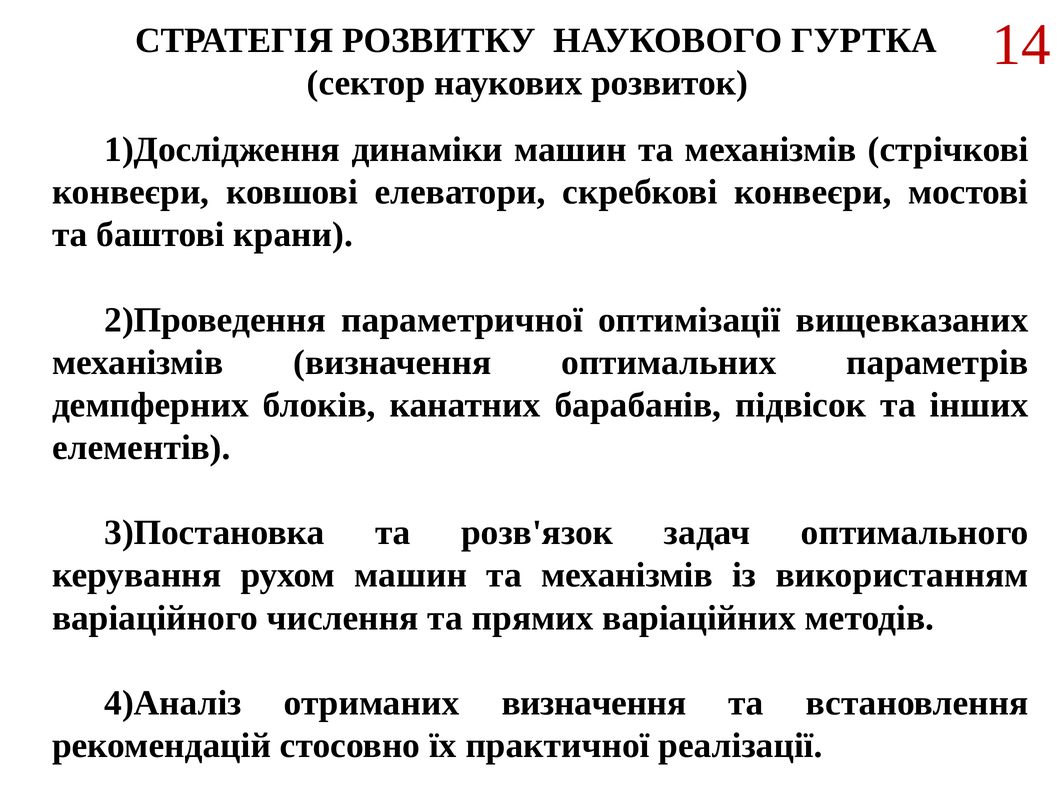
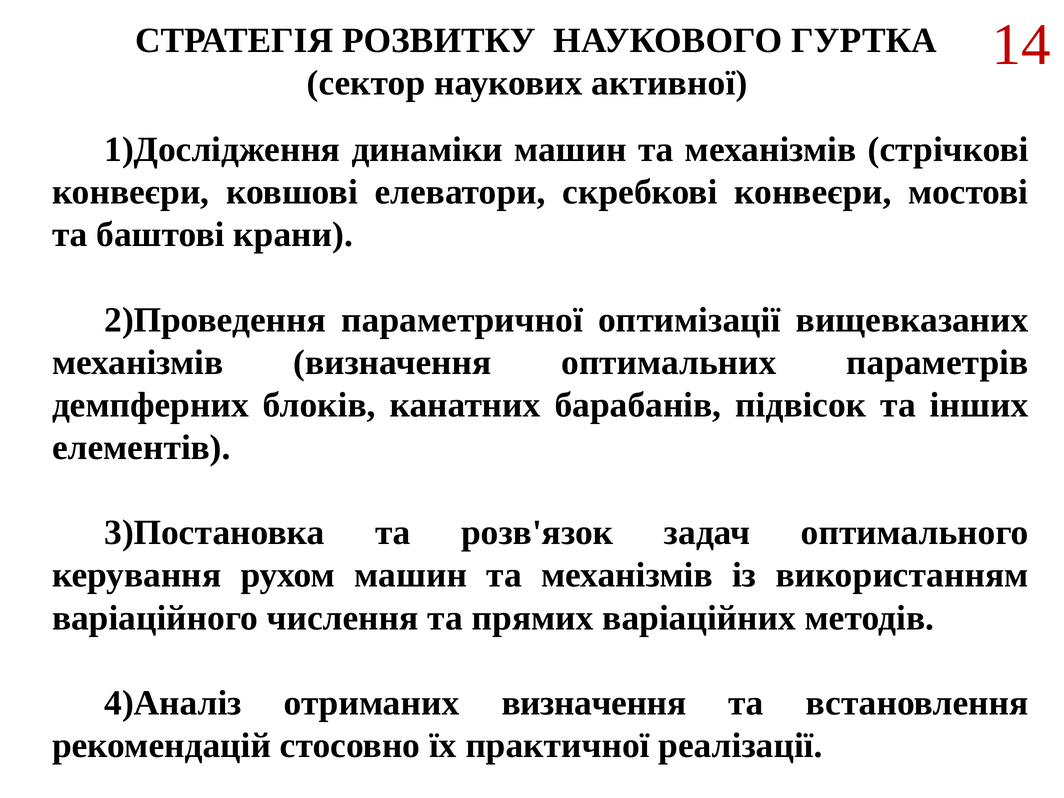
розвиток: розвиток -> активної (669, 83)
